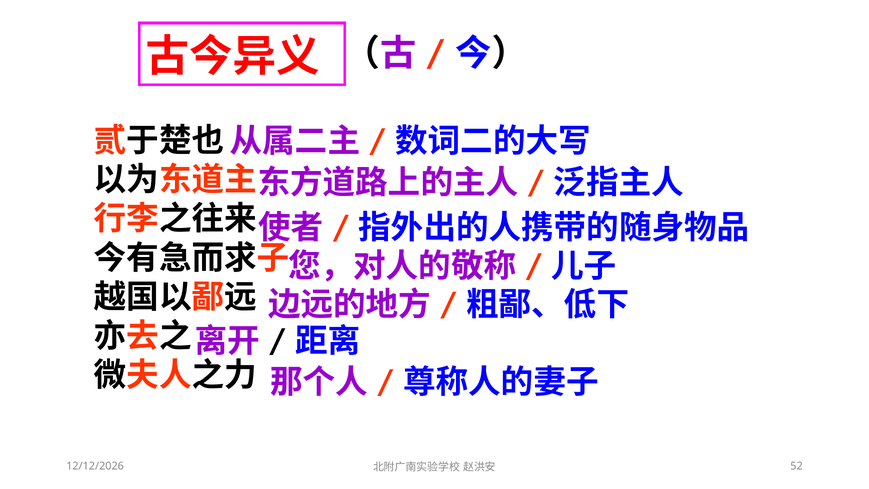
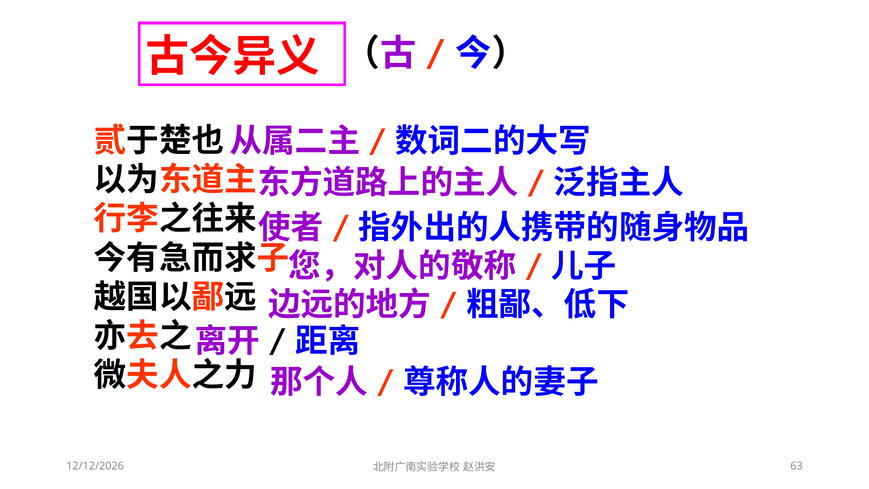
52: 52 -> 63 (797, 466)
